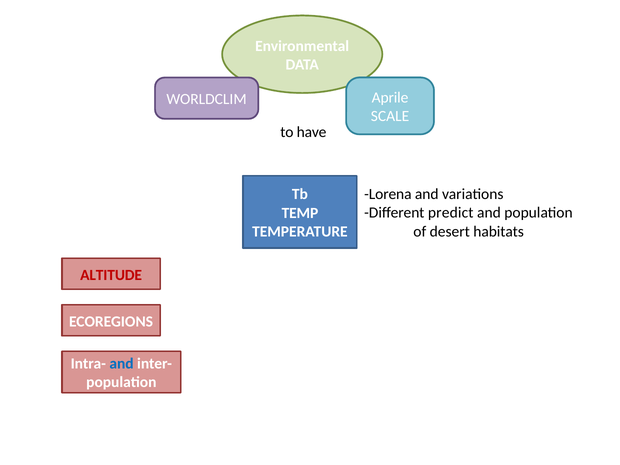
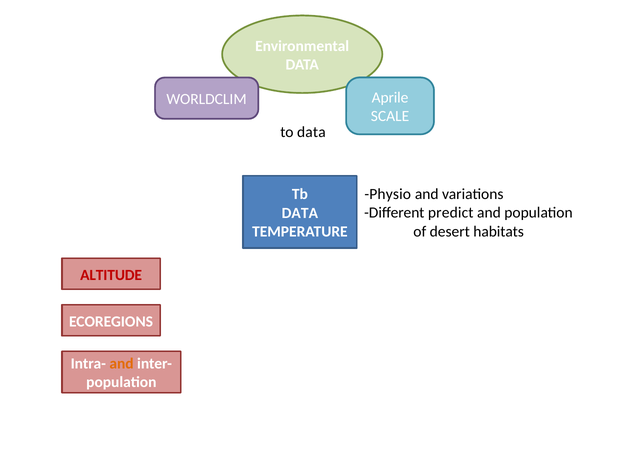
to have: have -> data (311, 132)
Lorena: Lorena -> Physio (388, 194)
TEMP: TEMP -> DATA (300, 213)
and colour: blue -> orange (122, 364)
